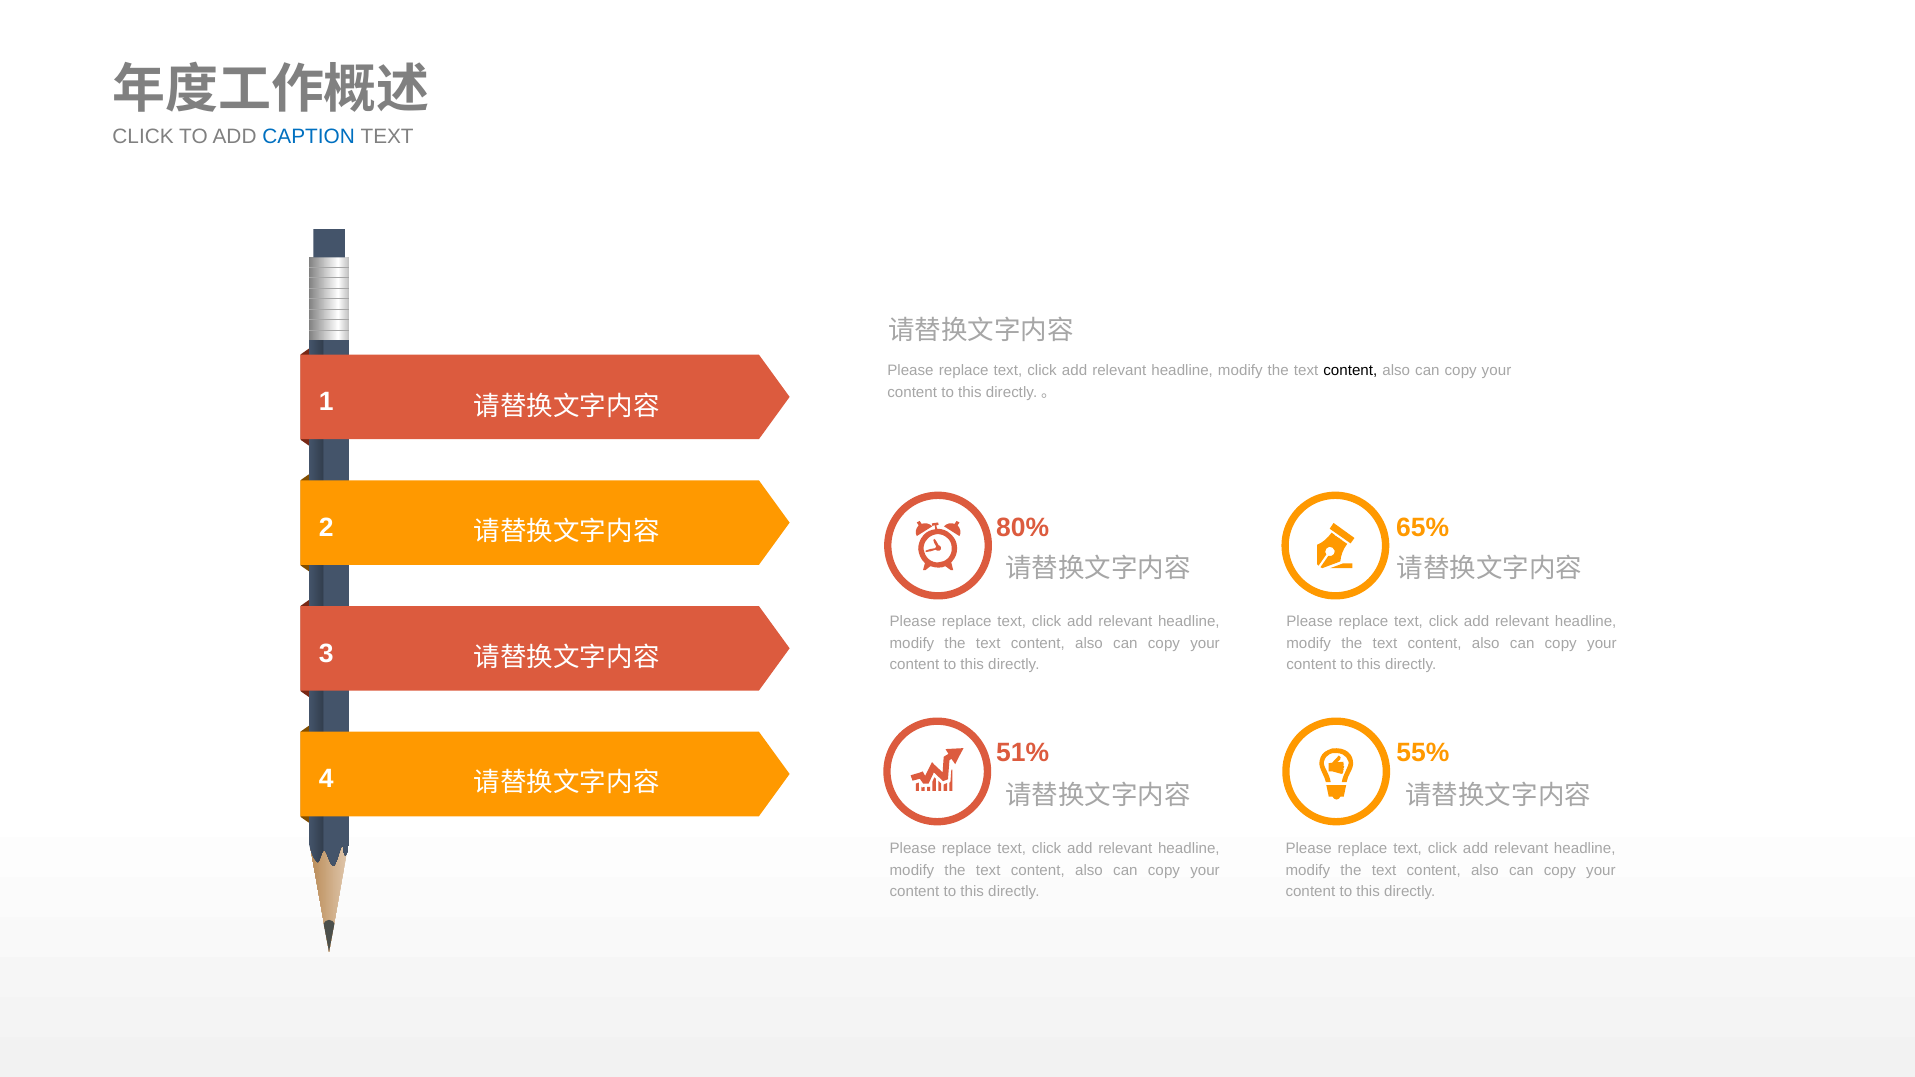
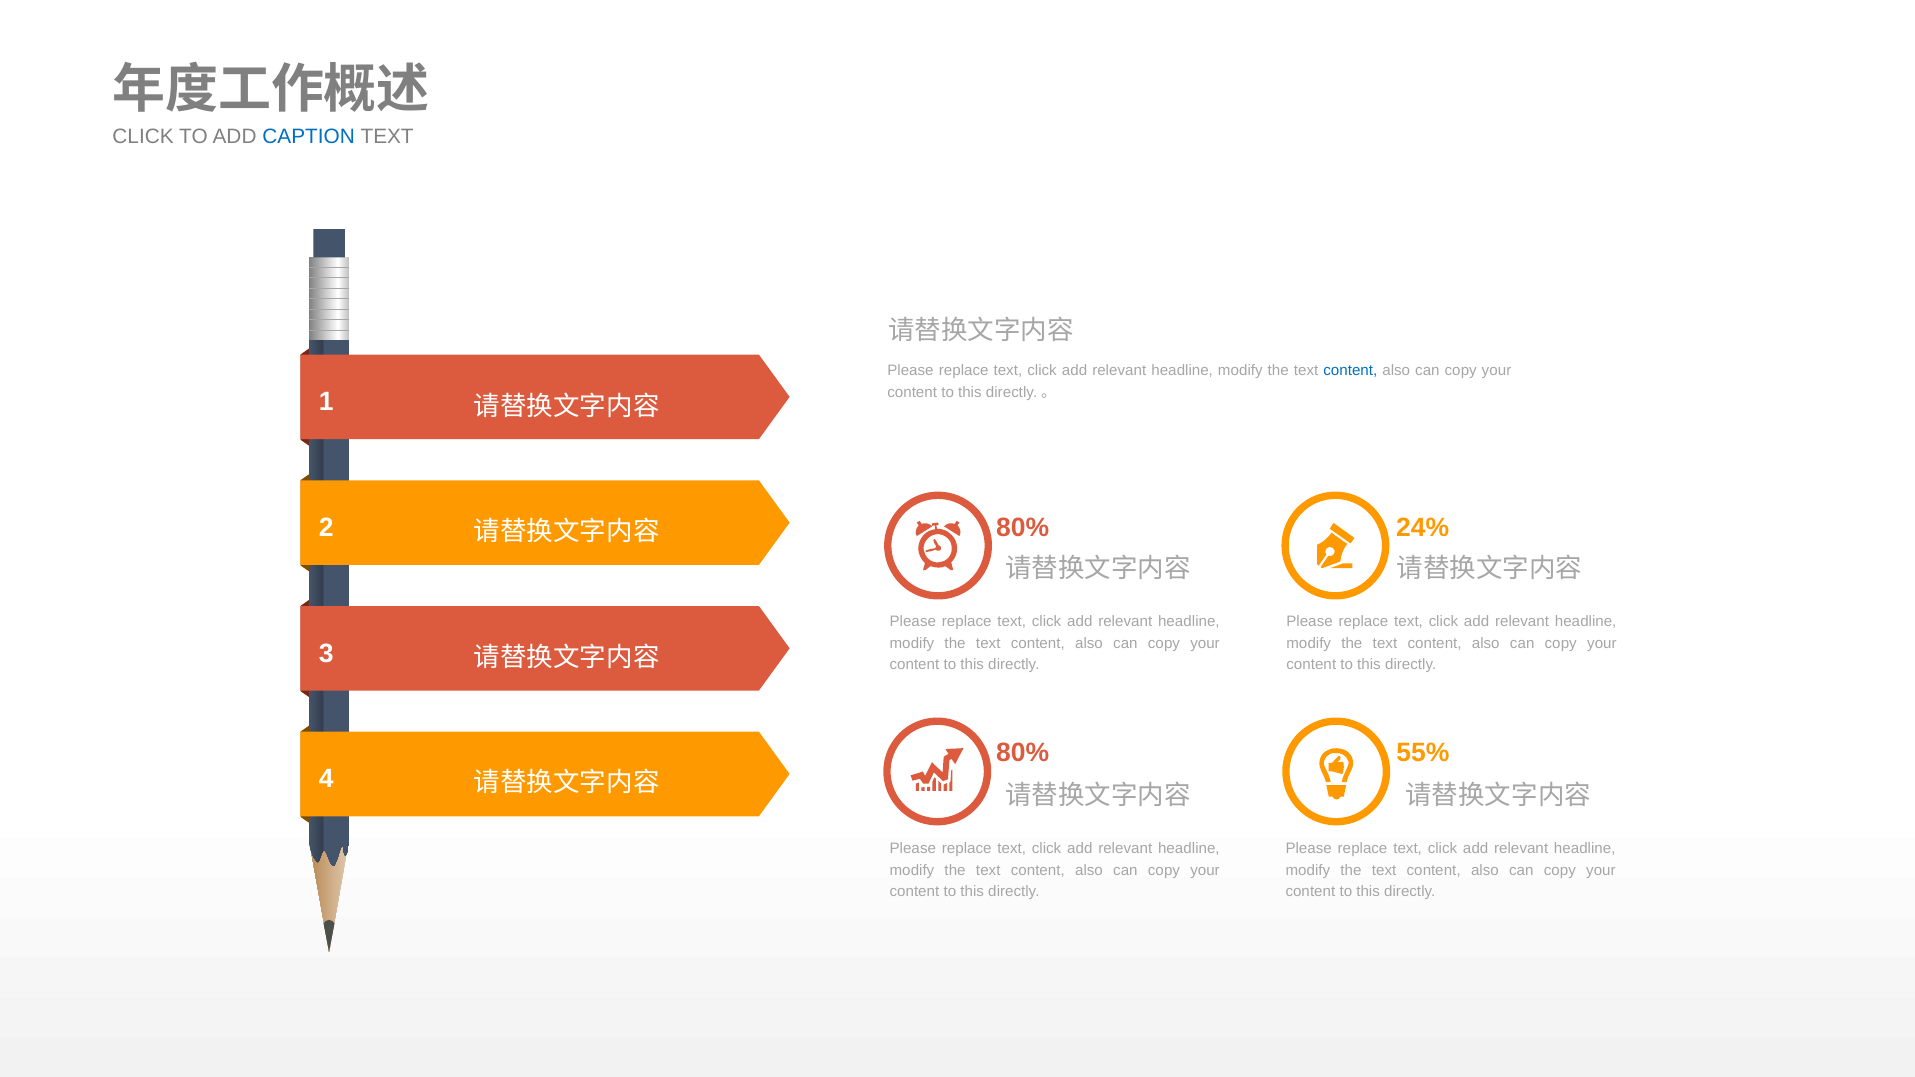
content colour: black -> blue (1350, 371)
65%: 65% -> 24% (1423, 528)
51%: 51% -> 80% (1023, 753)
